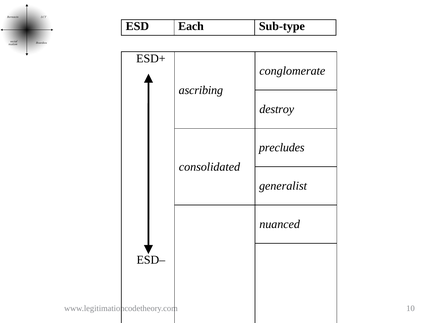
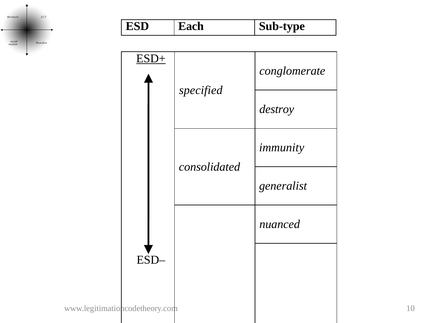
ESD+ underline: none -> present (151, 59)
ascribing: ascribing -> specified (201, 90)
precludes: precludes -> immunity (282, 148)
